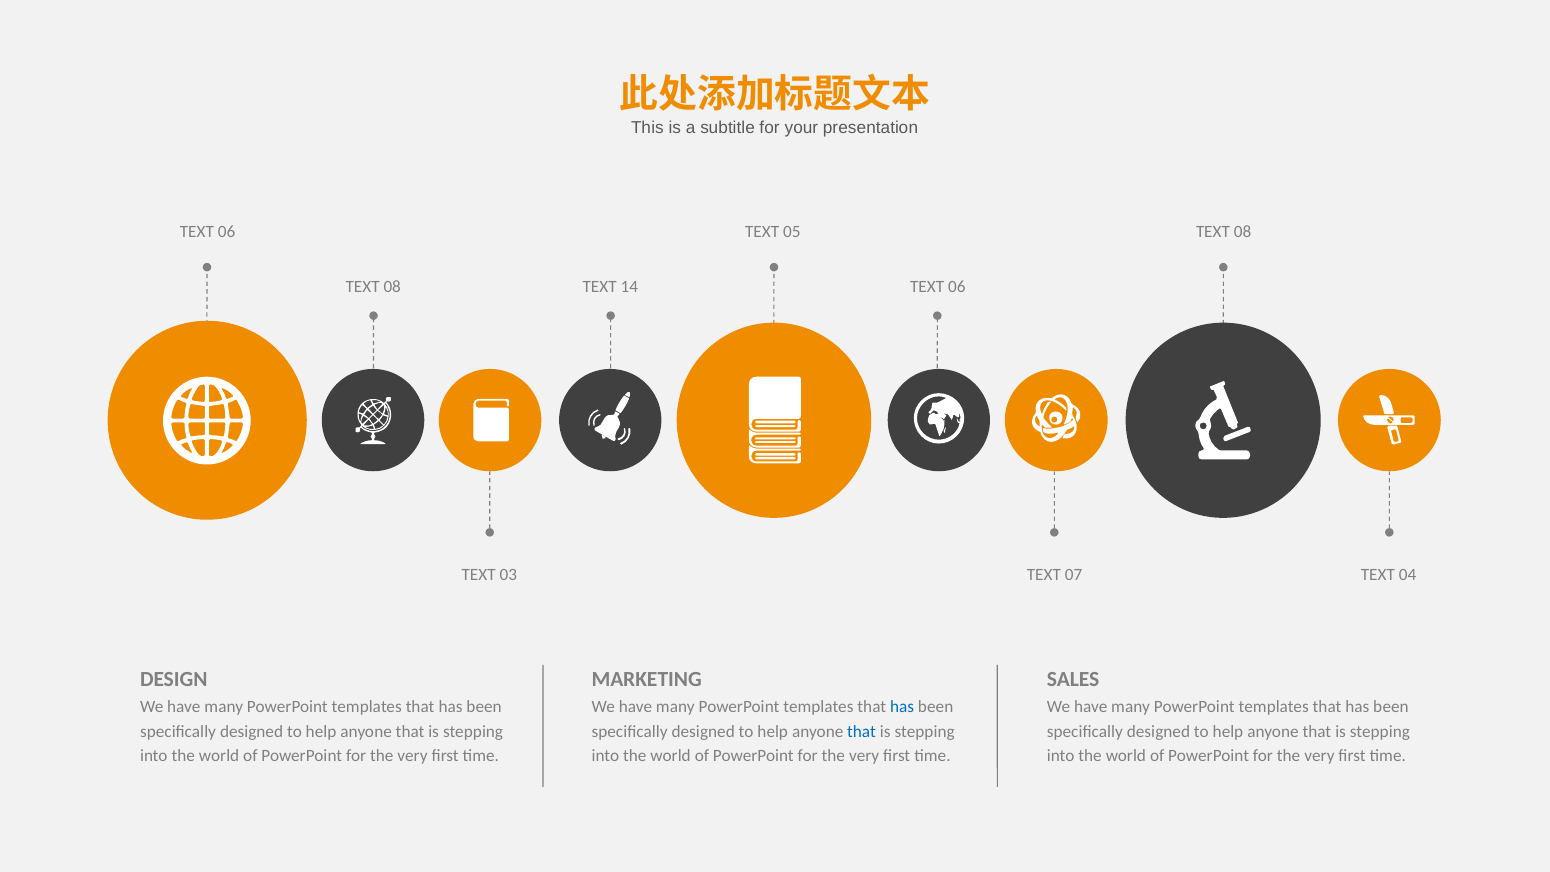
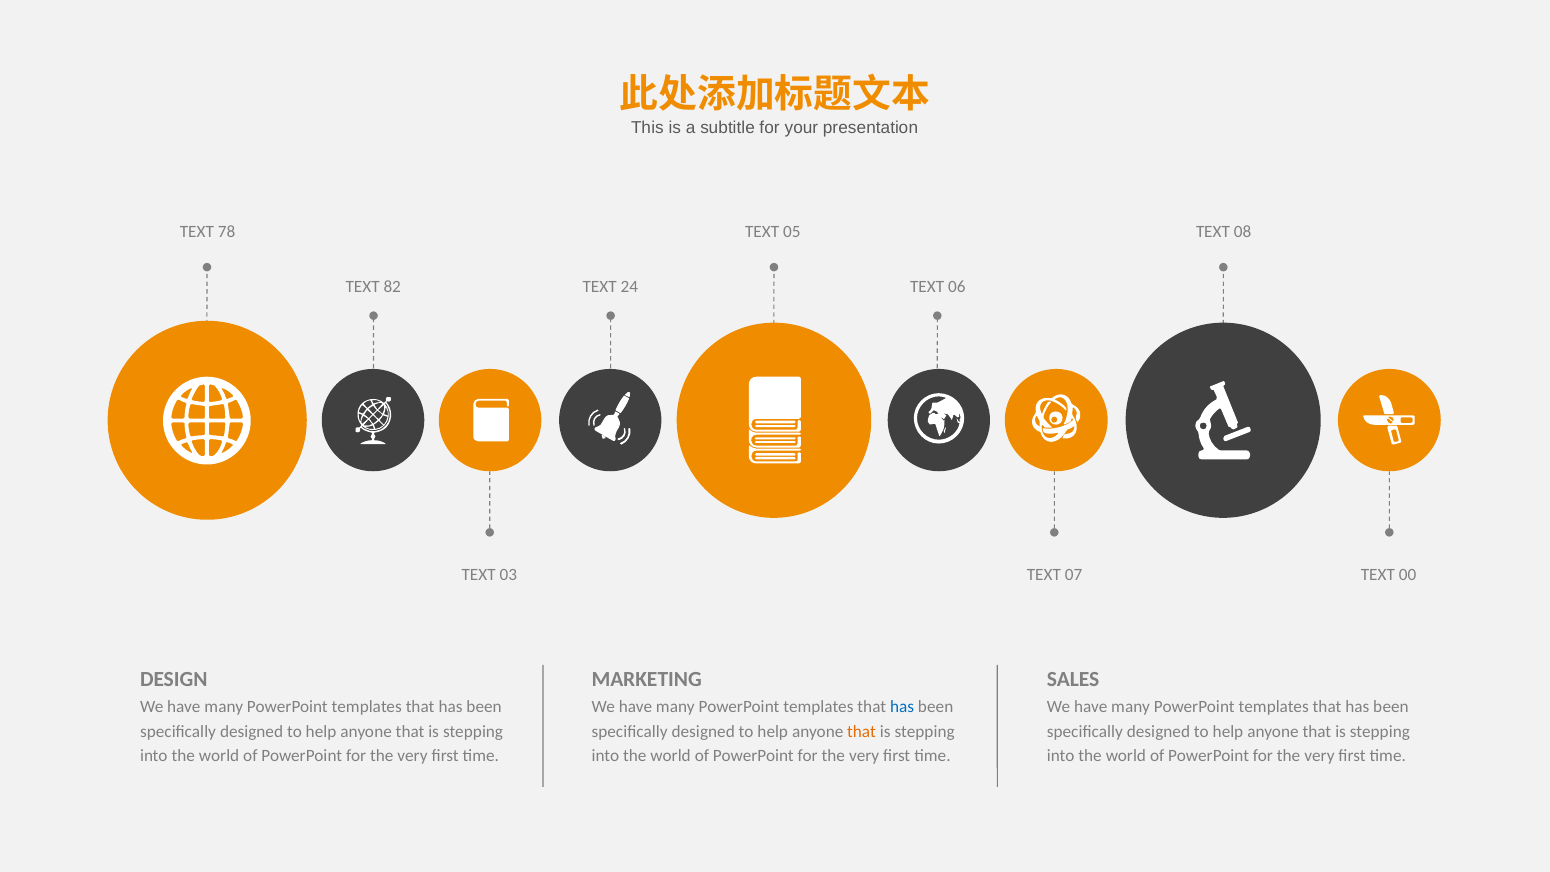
06: 06 -> 78 (226, 232)
08: 08 -> 82 (392, 286)
14: 14 -> 24 (629, 286)
04: 04 -> 00 (1408, 575)
that colour: blue -> orange (862, 731)
